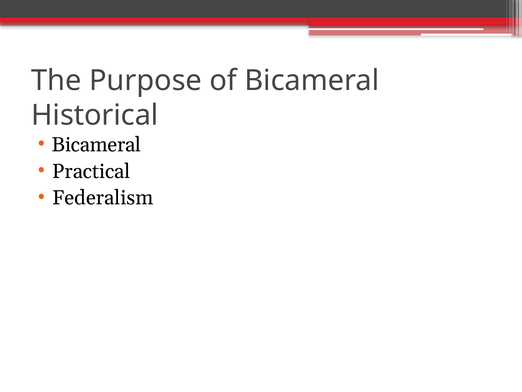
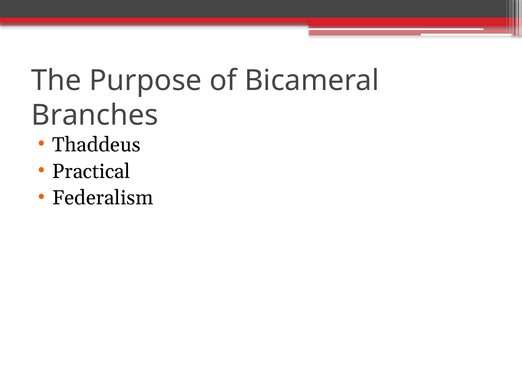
Historical: Historical -> Branches (95, 115)
Bicameral: Bicameral -> Thaddeus (96, 145)
